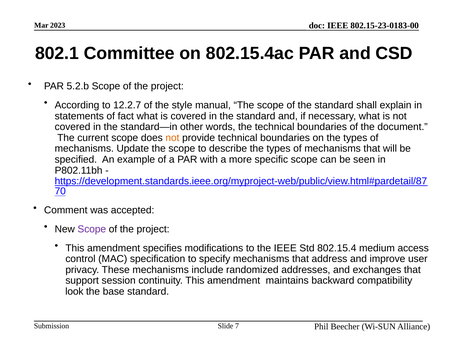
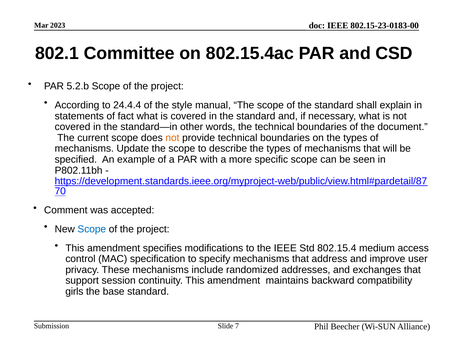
12.2.7: 12.2.7 -> 24.4.4 (127, 105)
Scope colour: purple -> blue (92, 229)
look: look -> girls (74, 291)
